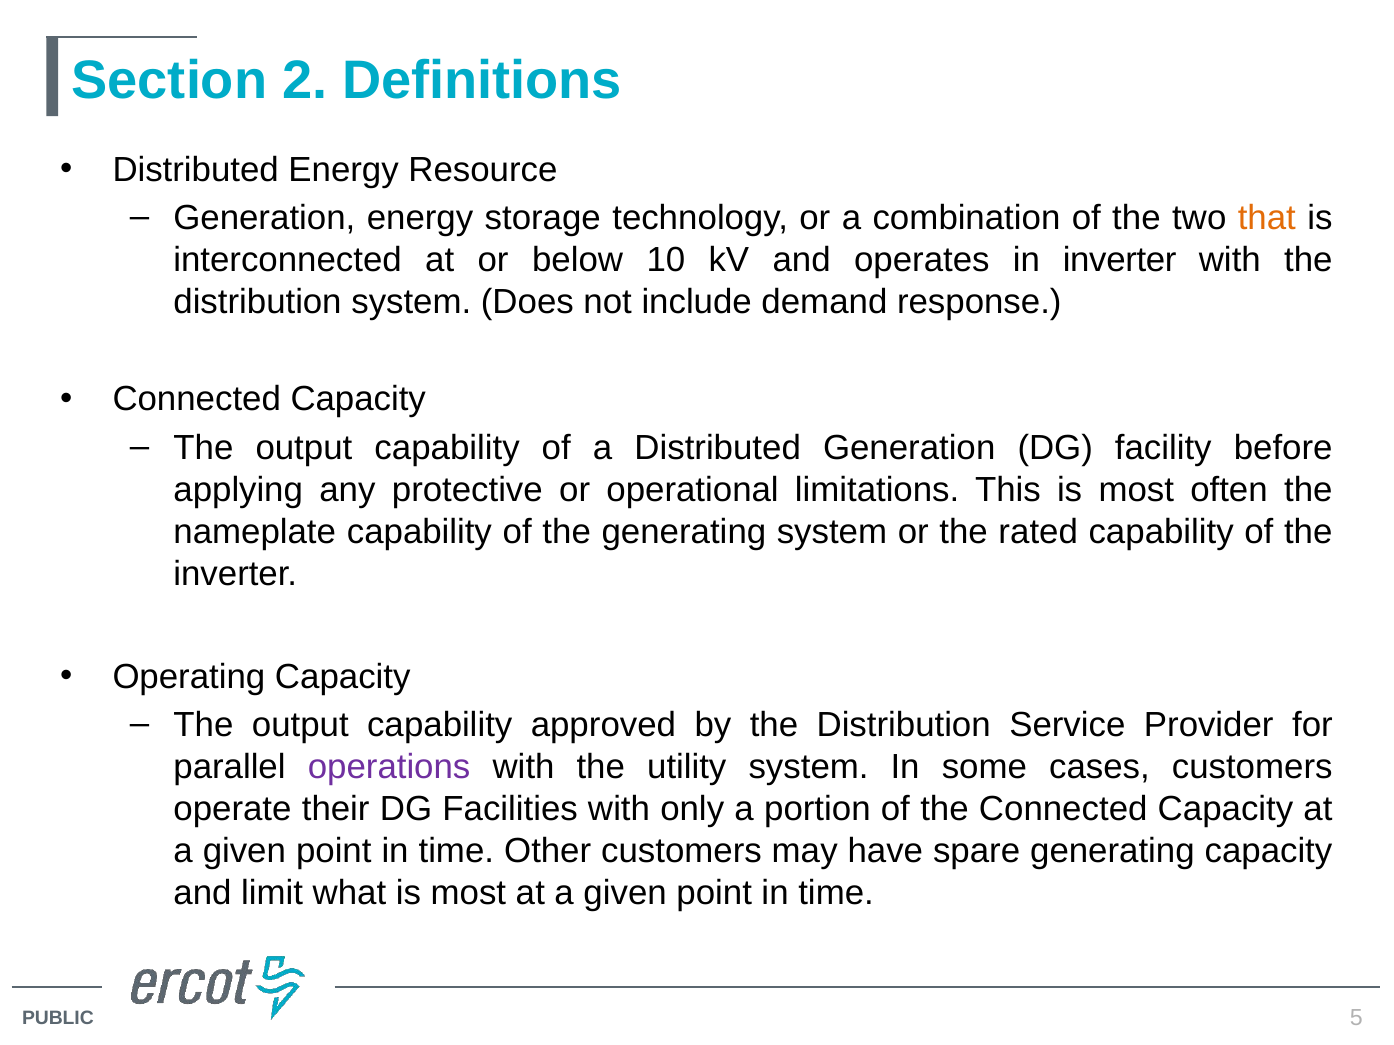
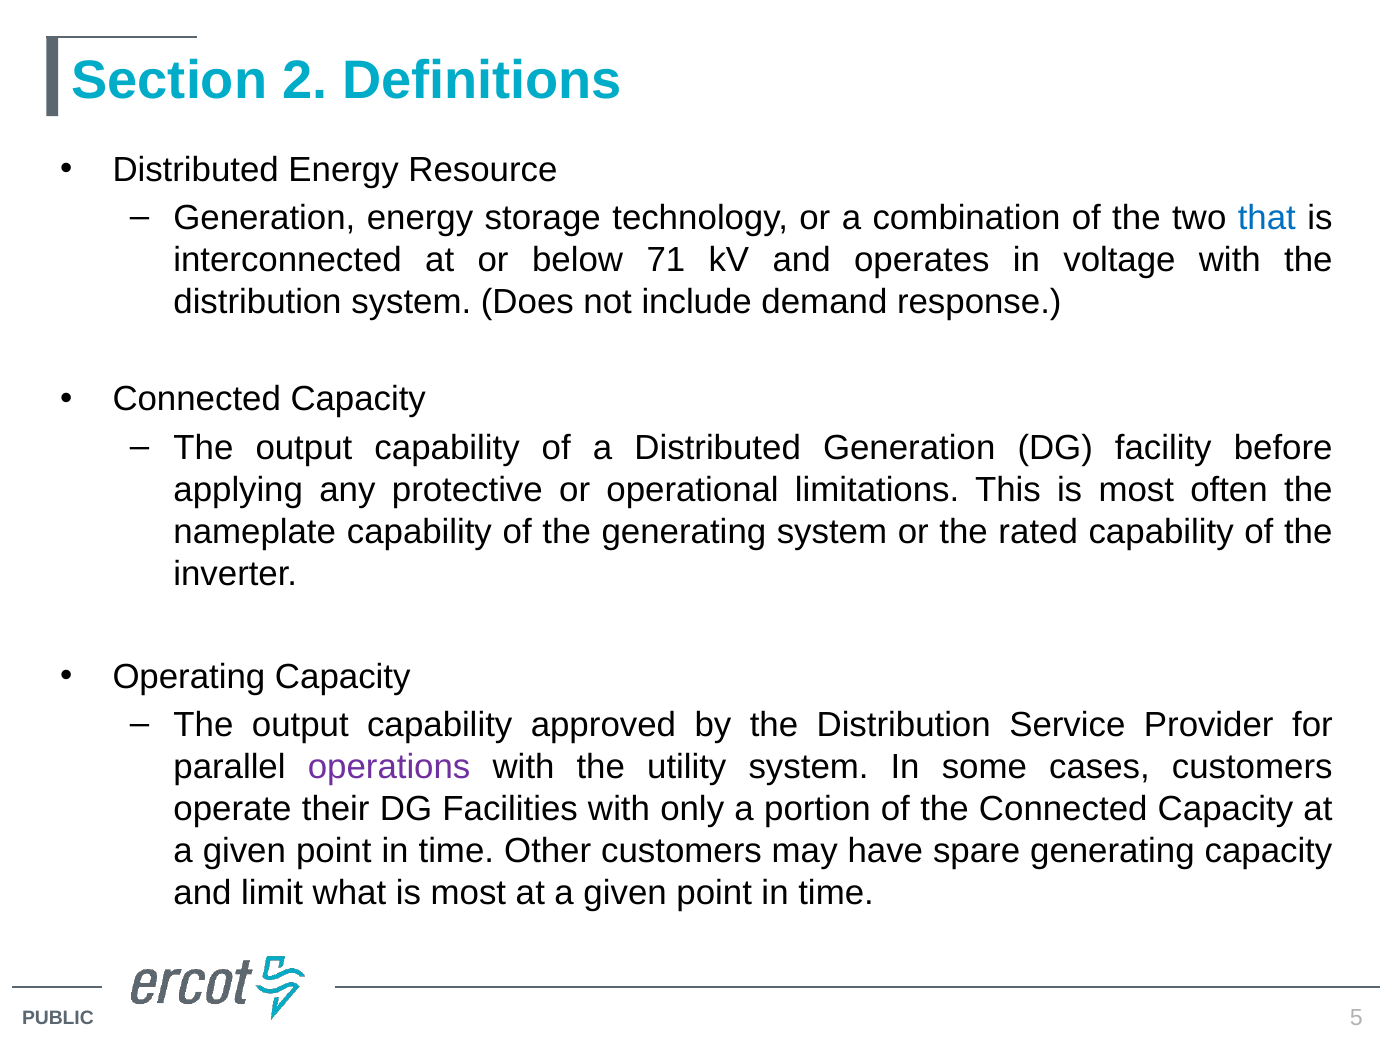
that colour: orange -> blue (1267, 218)
10: 10 -> 71 (666, 260)
in inverter: inverter -> voltage (1119, 260)
